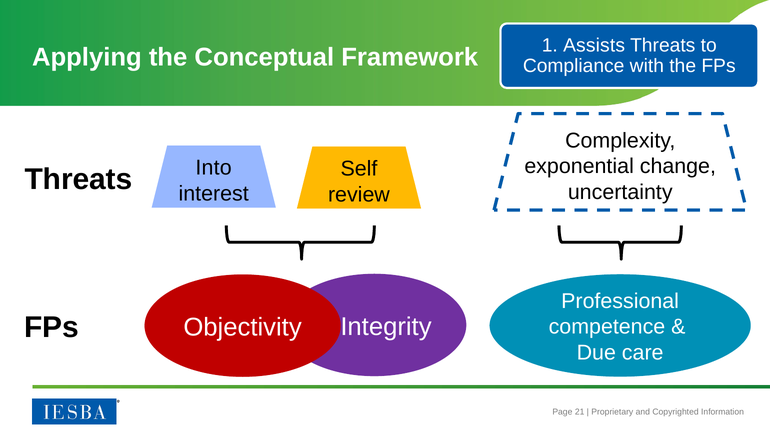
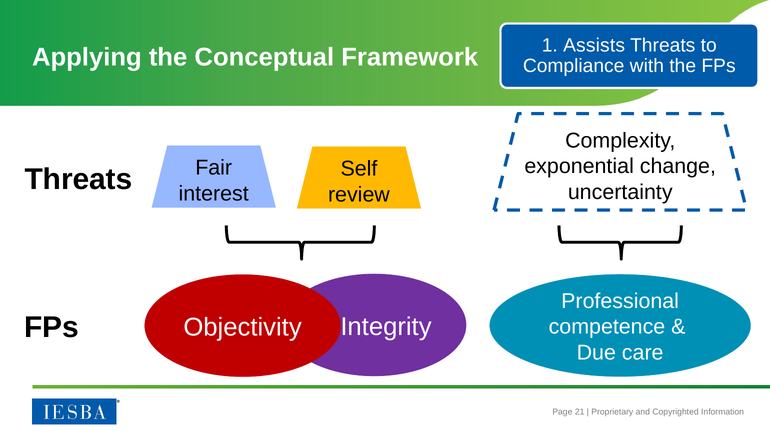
Into: Into -> Fair (214, 168)
